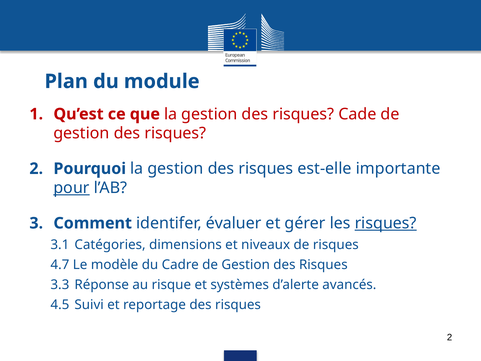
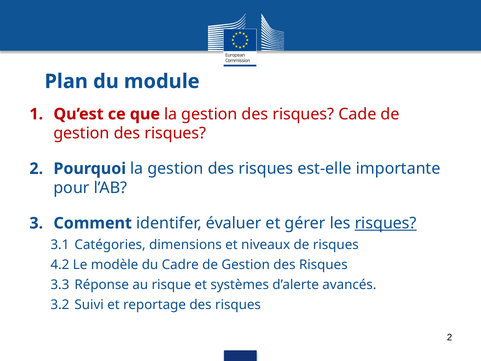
pour underline: present -> none (71, 188)
4.7: 4.7 -> 4.2 (60, 265)
4.5: 4.5 -> 3.2 (60, 305)
